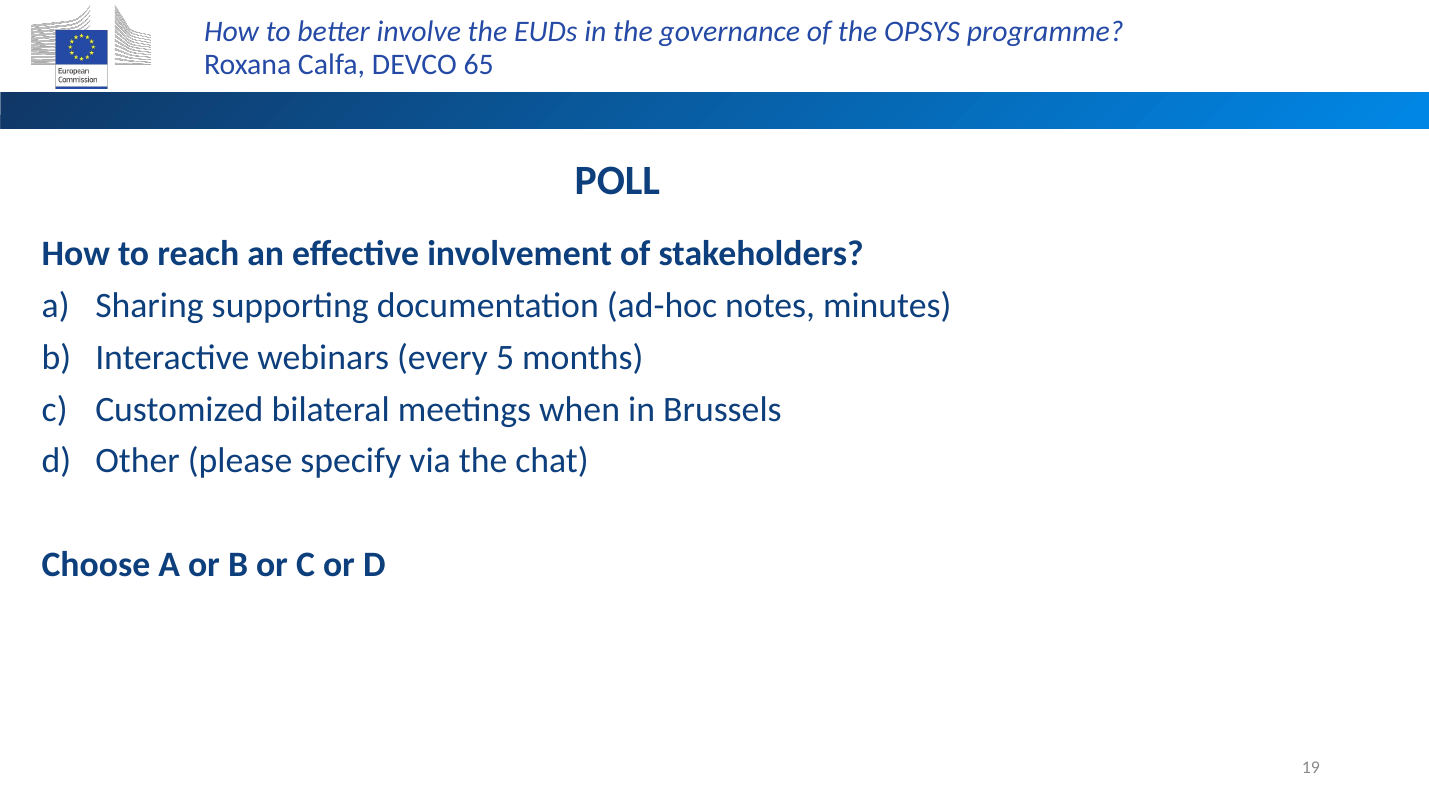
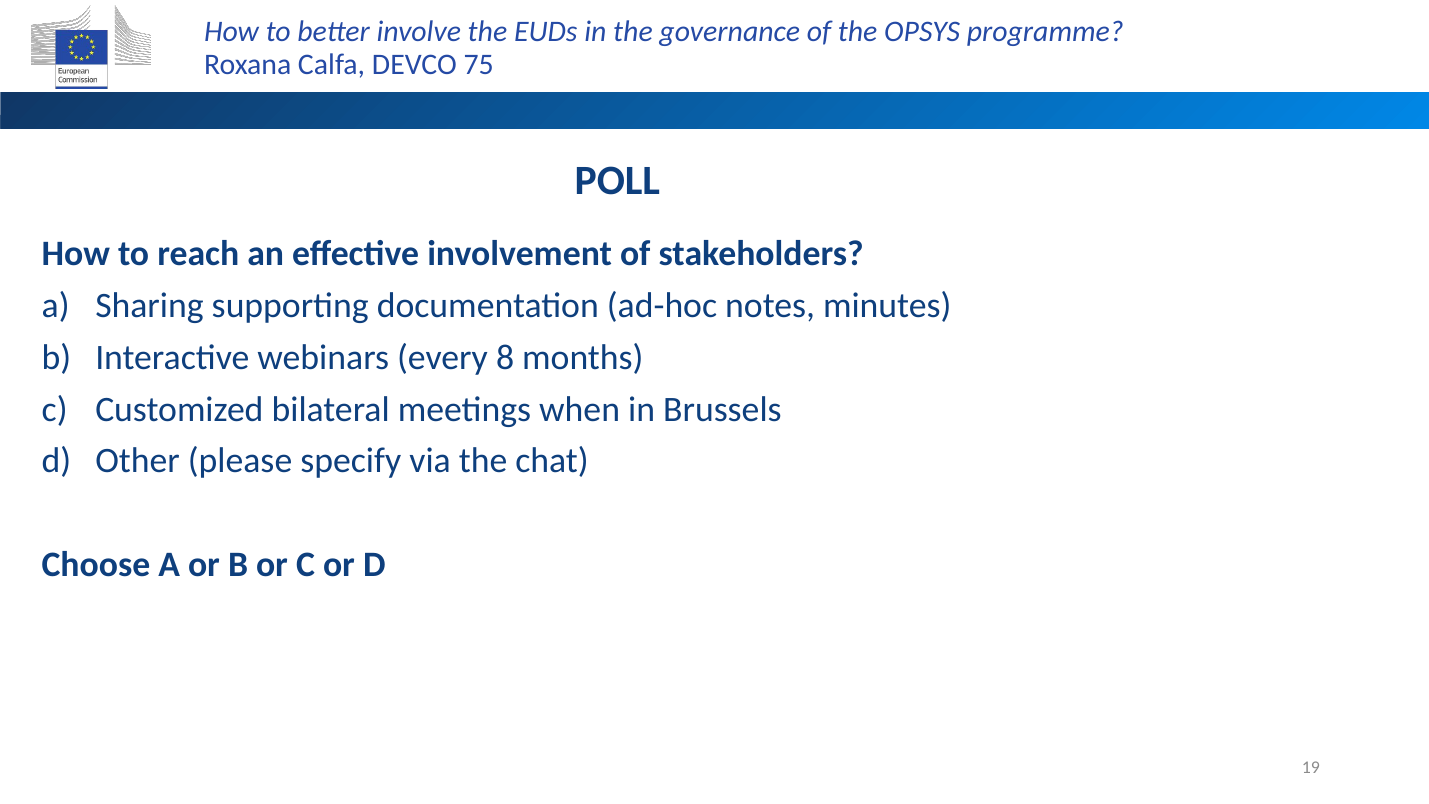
65: 65 -> 75 (479, 64)
5: 5 -> 8 (505, 357)
